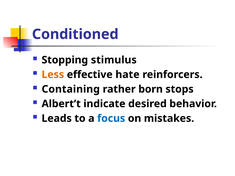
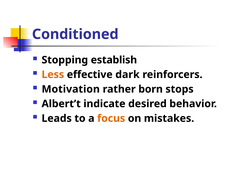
stimulus: stimulus -> establish (114, 60)
hate: hate -> dark (127, 75)
Containing: Containing -> Motivation (71, 89)
focus colour: blue -> orange (111, 119)
